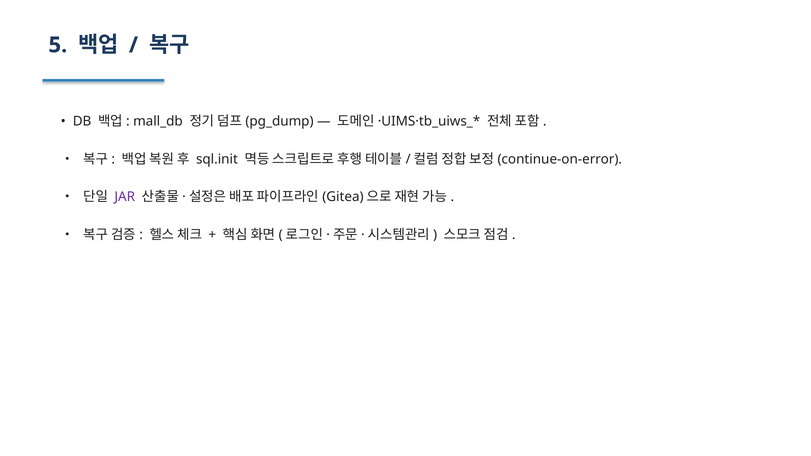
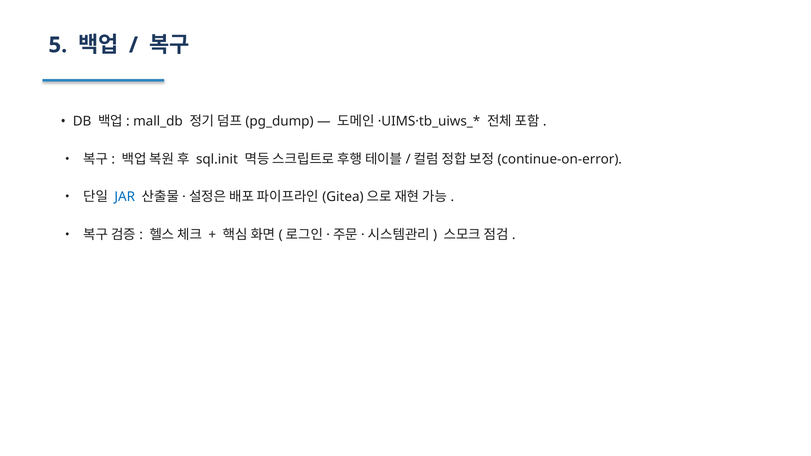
JAR colour: purple -> blue (125, 197)
